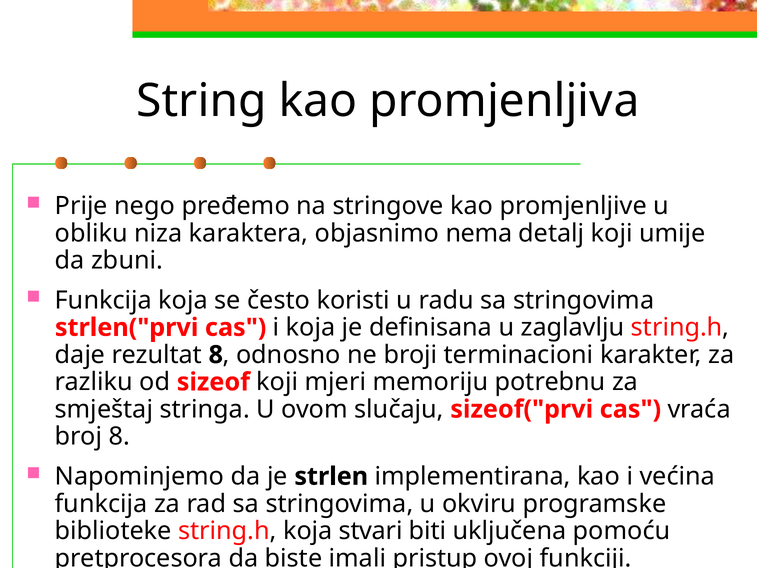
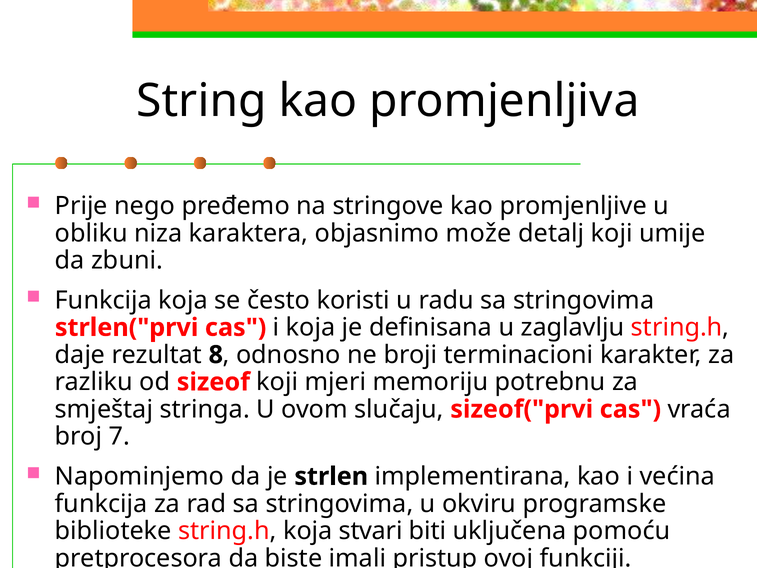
nema: nema -> može (479, 233)
broj 8: 8 -> 7 (119, 436)
